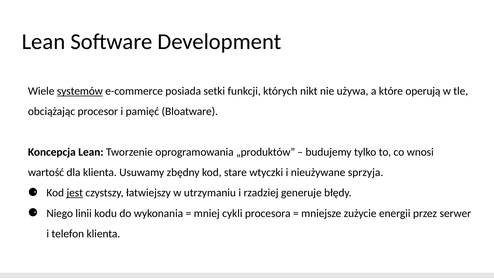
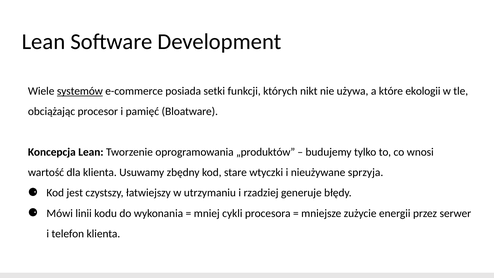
operują: operują -> ekologii (423, 91)
jest underline: present -> none (75, 193)
Niego: Niego -> Mówi (60, 213)
